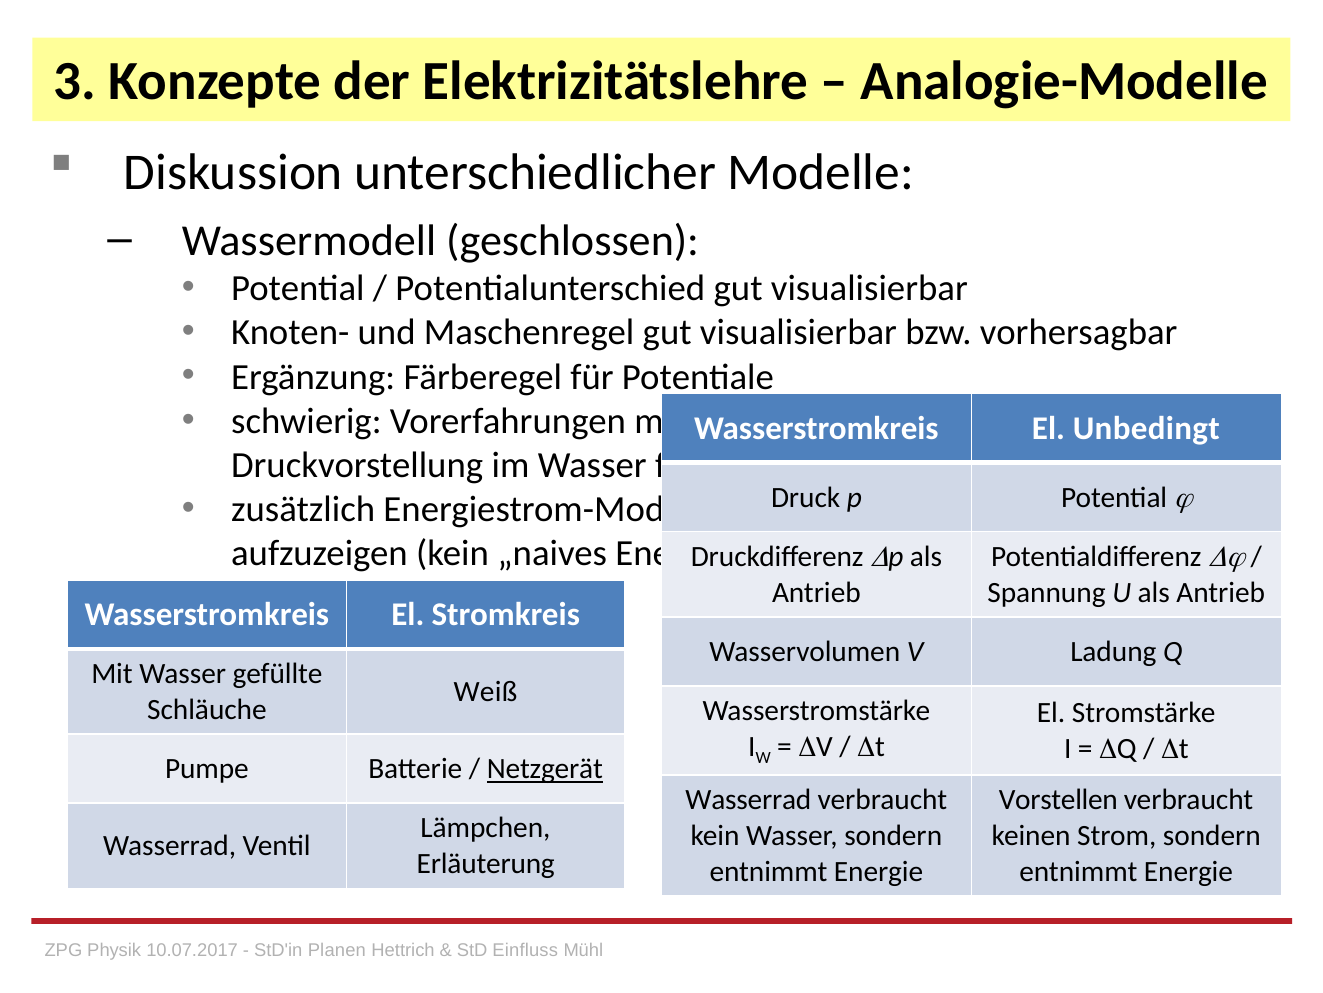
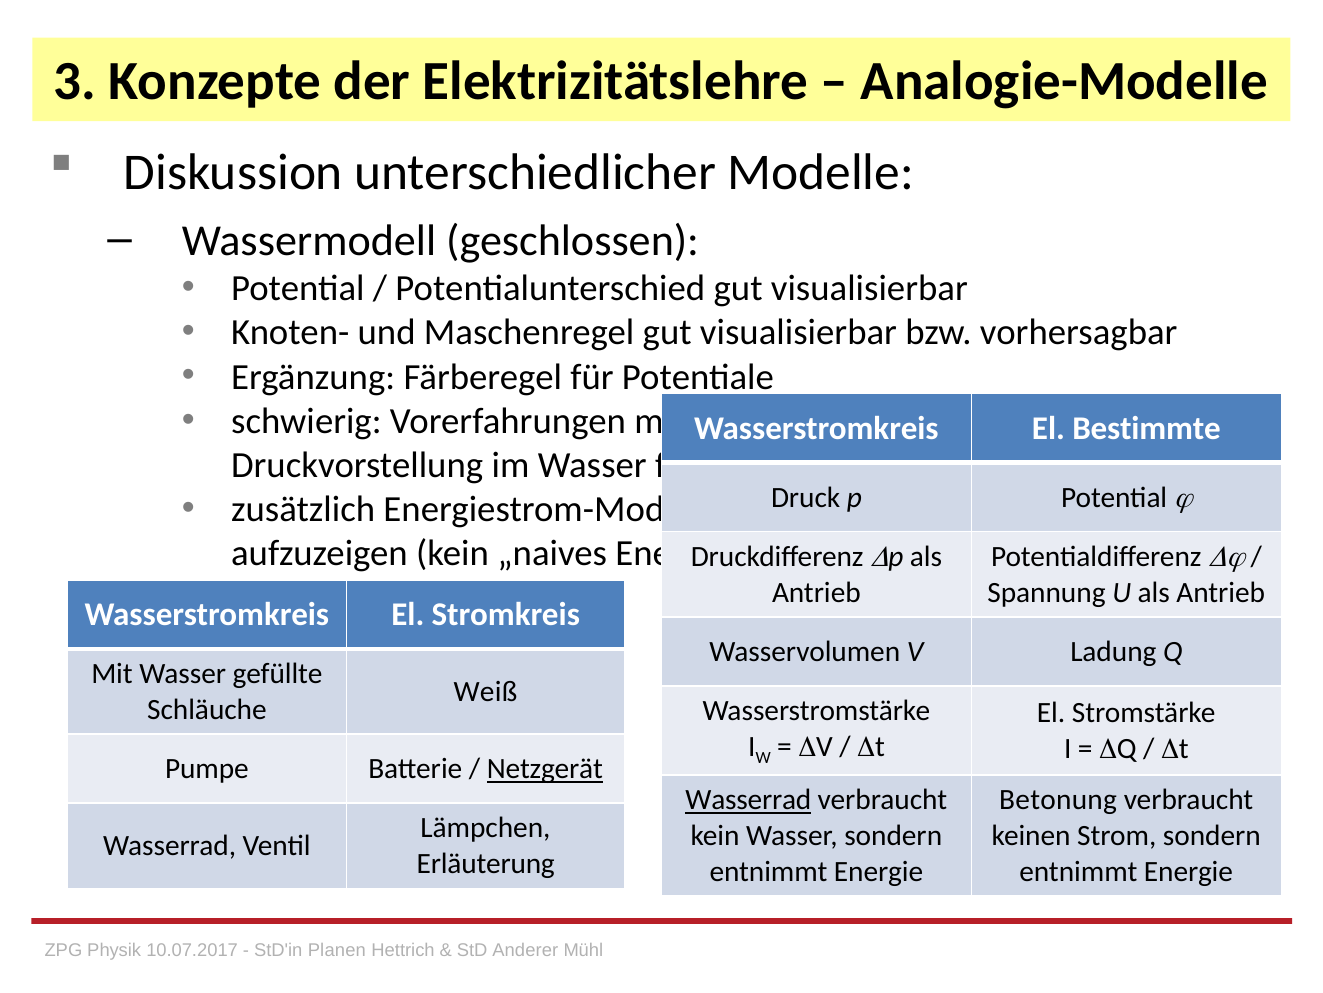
Unbedingt: Unbedingt -> Bestimmte (1147, 428)
Wasserrad underline: none -> present (748, 799)
Vorstellen: Vorstellen -> Betonung (1058, 799)
Einfluss: Einfluss -> Anderer (525, 950)
